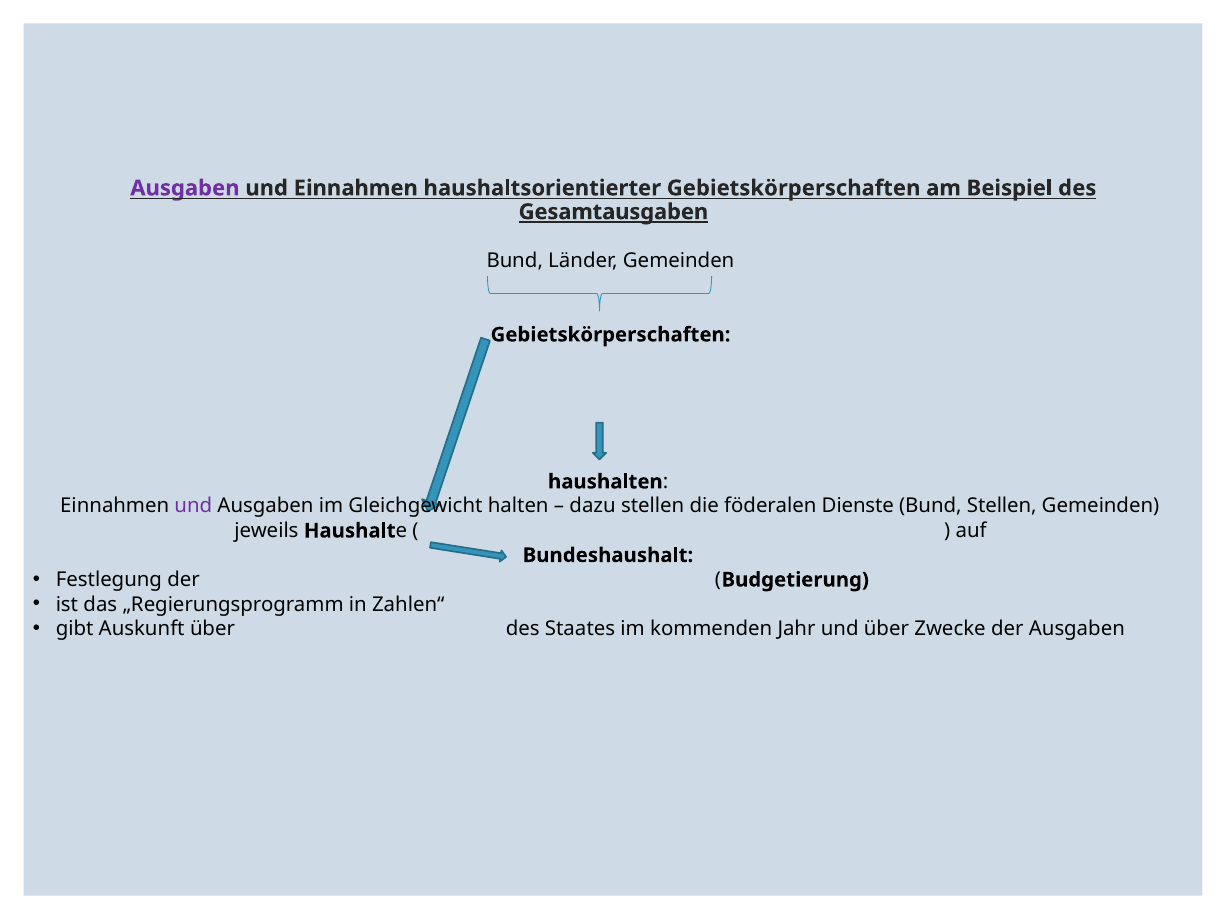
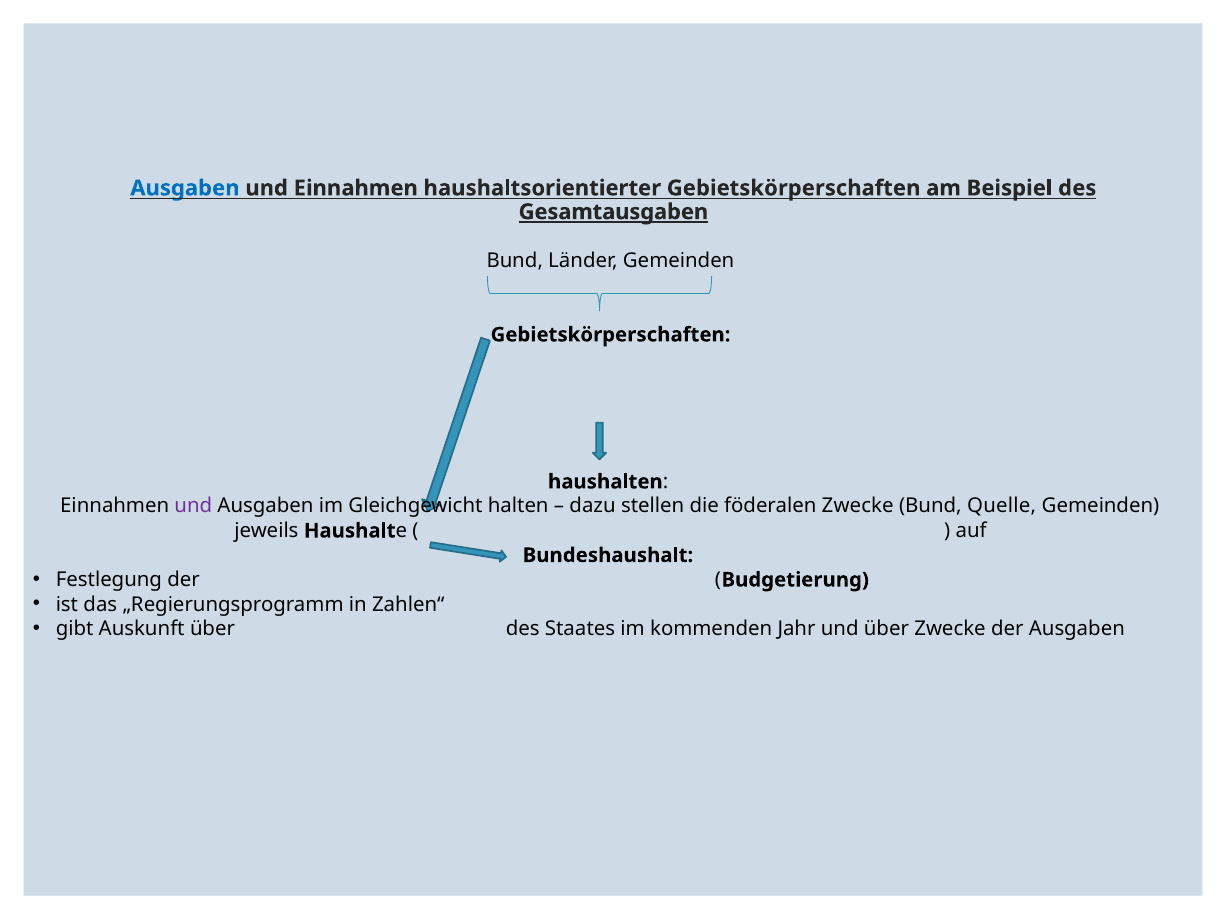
Ausgaben colour: purple -> blue (185, 188)
föderalen Dienste: Dienste -> Zwecke (858, 507)
Bund Stellen: Stellen -> Quelle (1002, 507)
